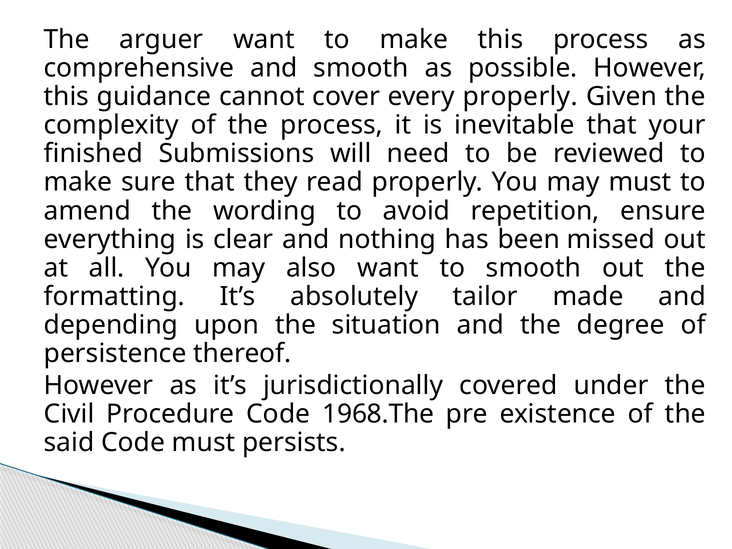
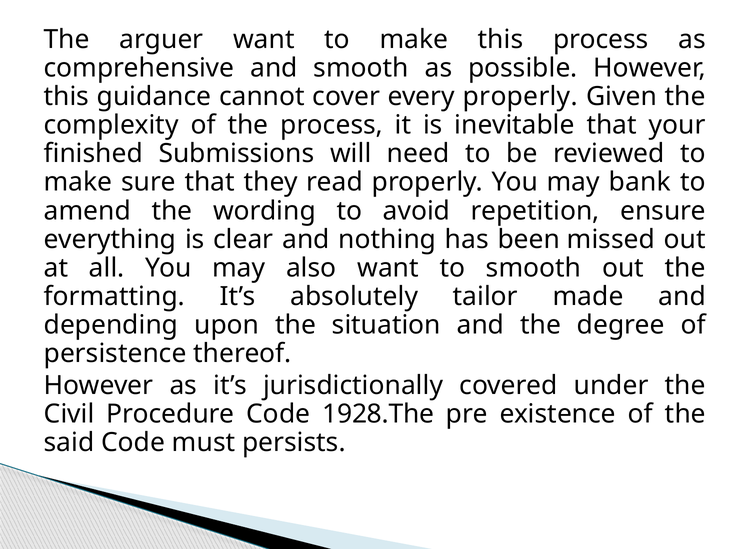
may must: must -> bank (640, 182)
1968.The: 1968.The -> 1928.The (378, 414)
